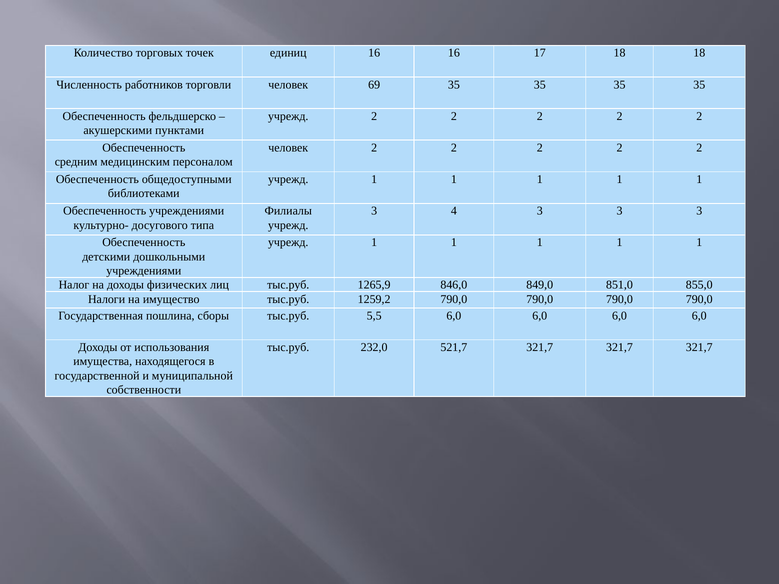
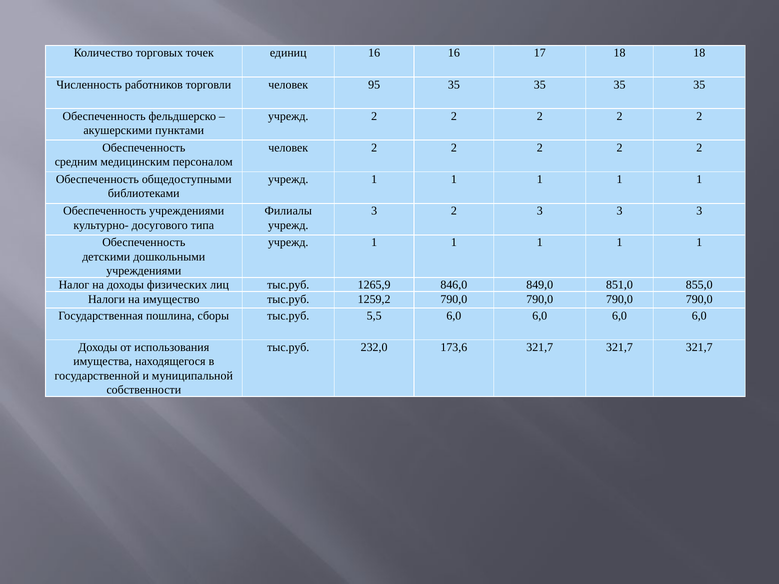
69: 69 -> 95 (374, 85)
3 4: 4 -> 2 (454, 211)
521,7: 521,7 -> 173,6 (454, 348)
